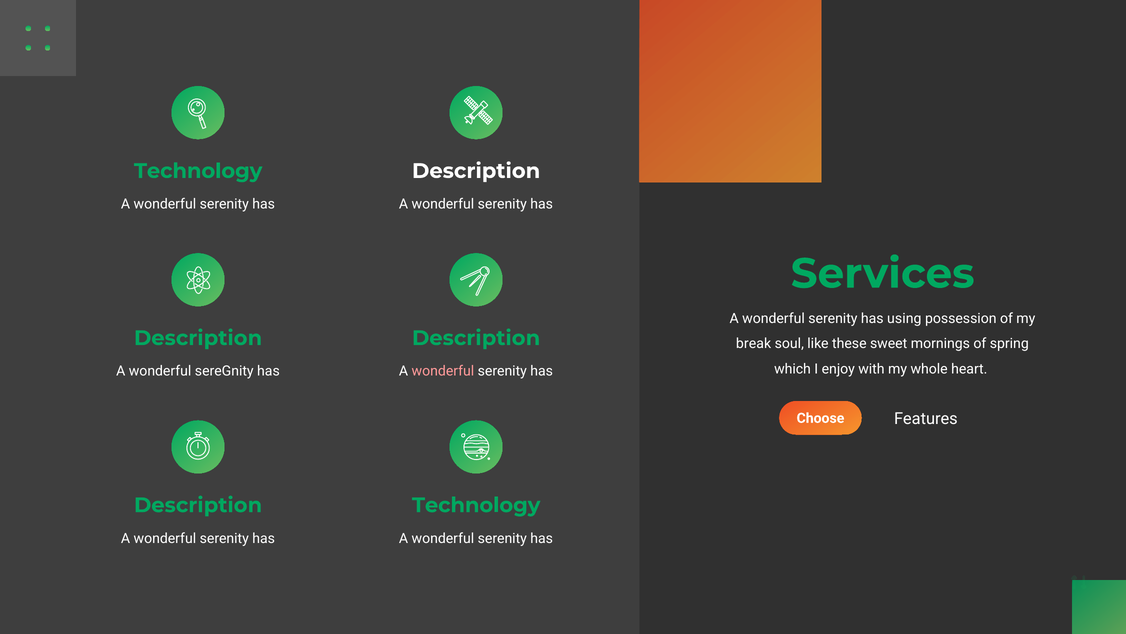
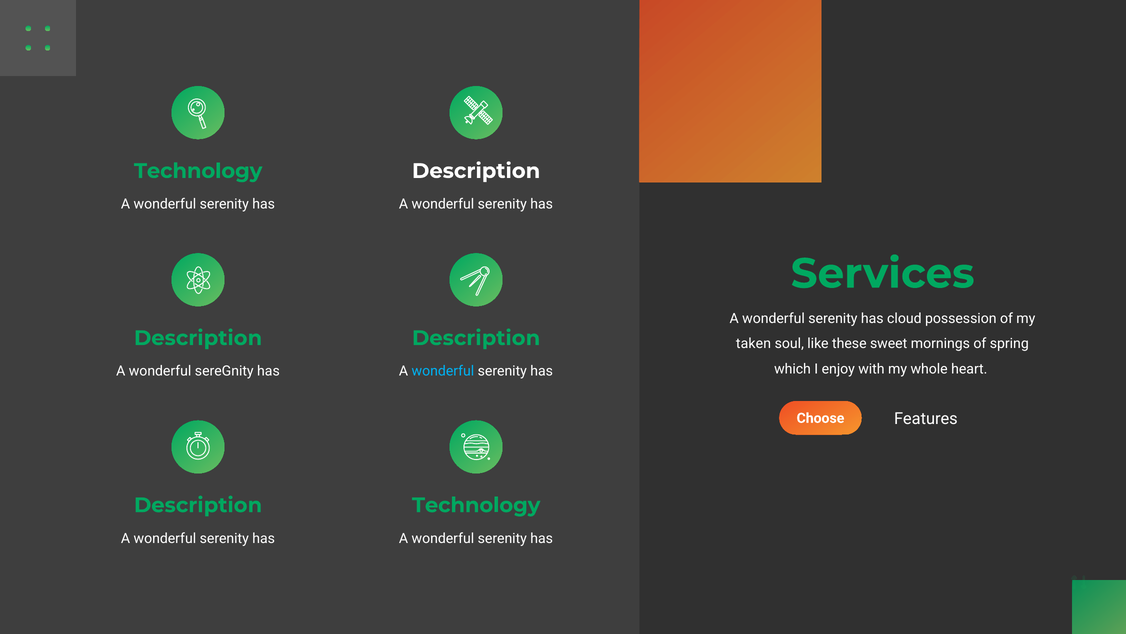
using: using -> cloud (904, 318)
break: break -> taken (754, 343)
wonderful colour: pink -> light blue (443, 371)
